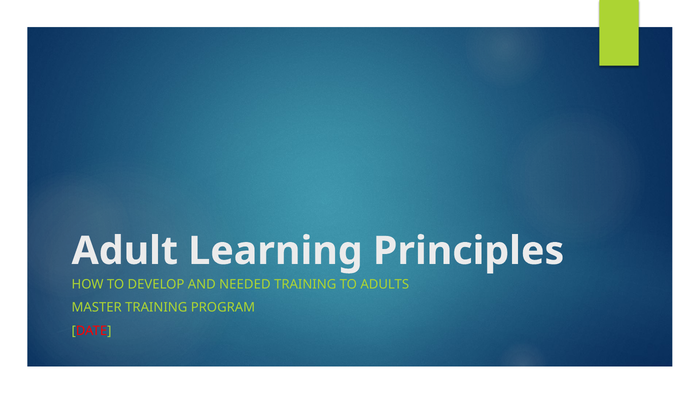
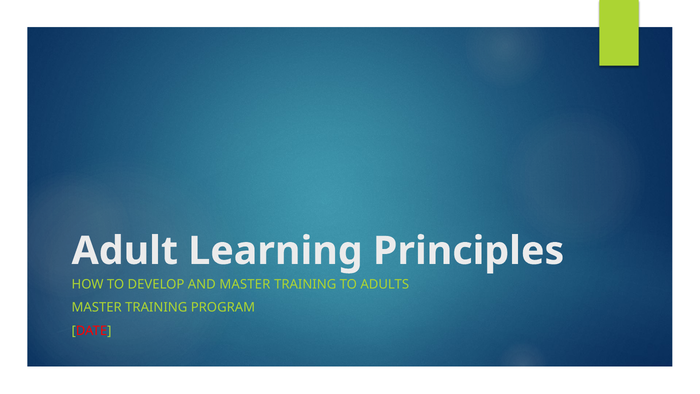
AND NEEDED: NEEDED -> MASTER (245, 284)
